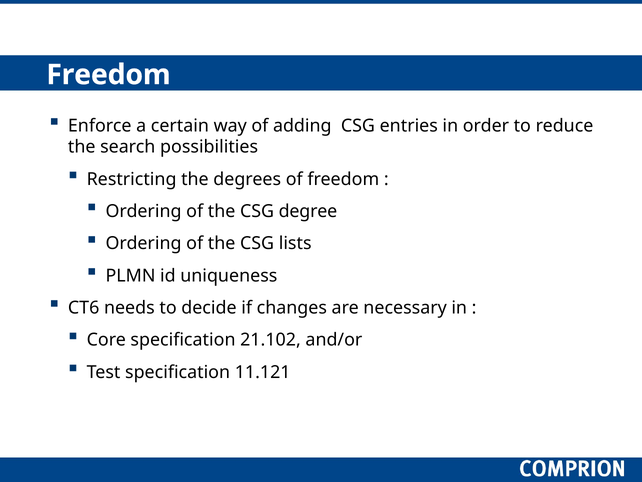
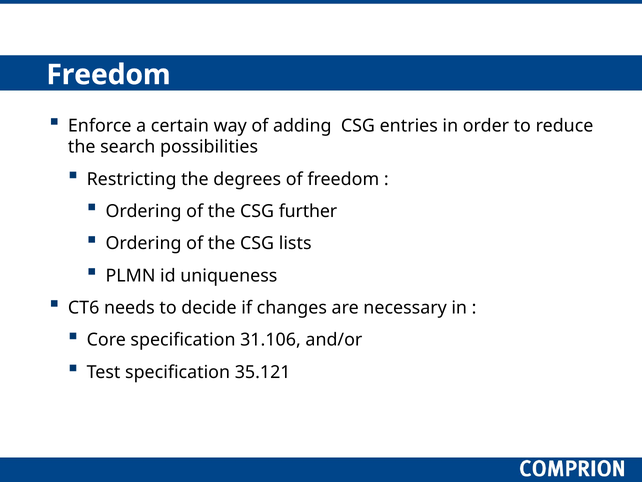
degree: degree -> further (308, 211)
21.102: 21.102 -> 31.106 (270, 340)
11.121: 11.121 -> 35.121 (263, 372)
